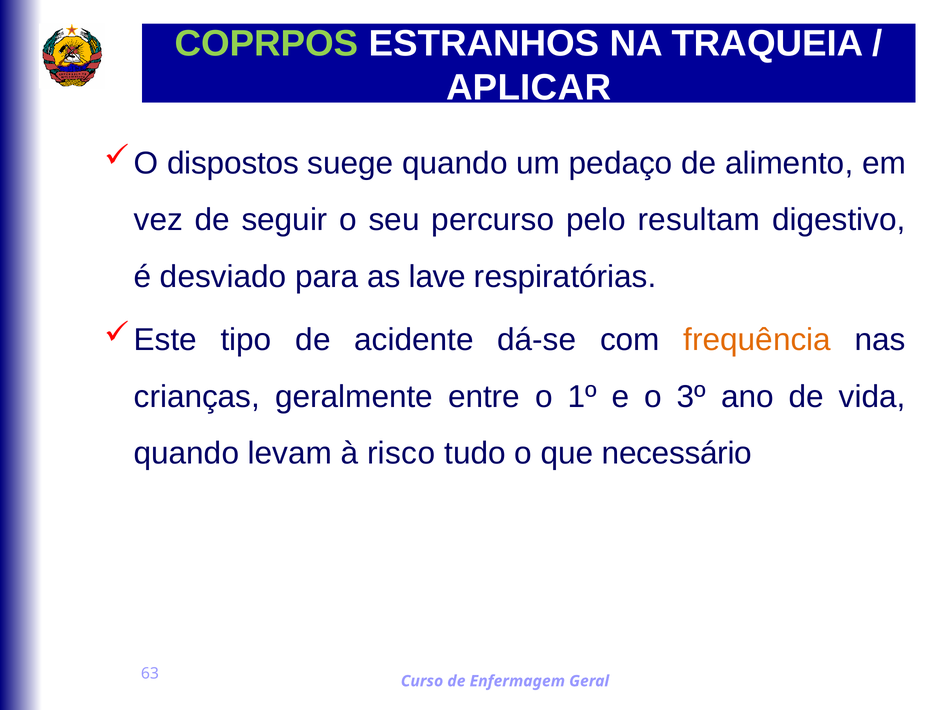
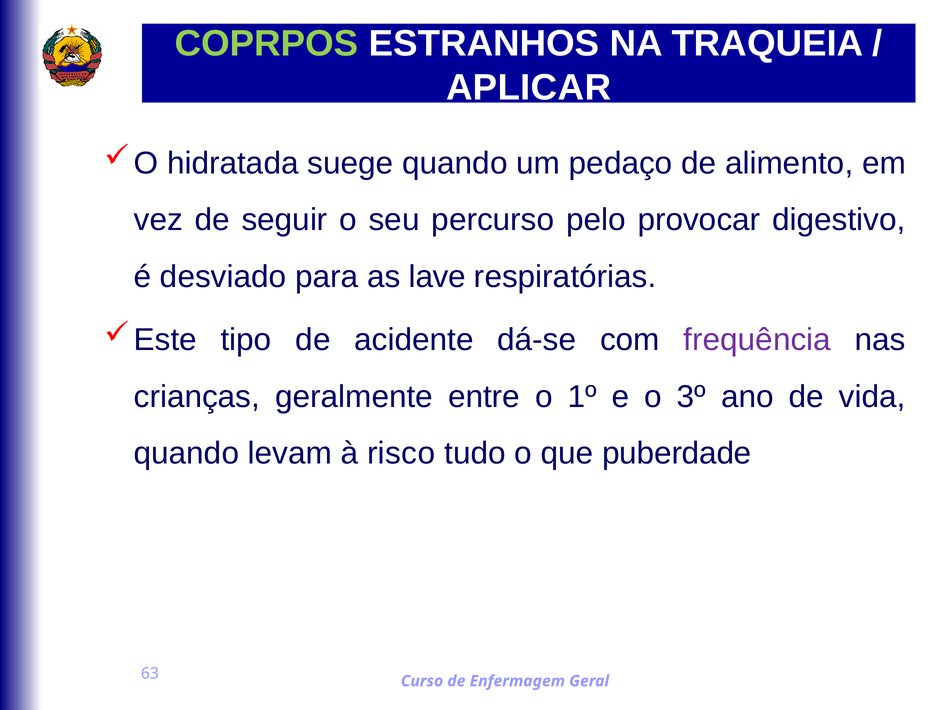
dispostos: dispostos -> hidratada (233, 163)
resultam: resultam -> provocar (699, 220)
frequência colour: orange -> purple (757, 340)
necessário: necessário -> puberdade (677, 454)
